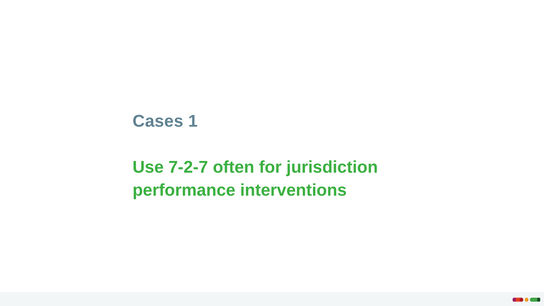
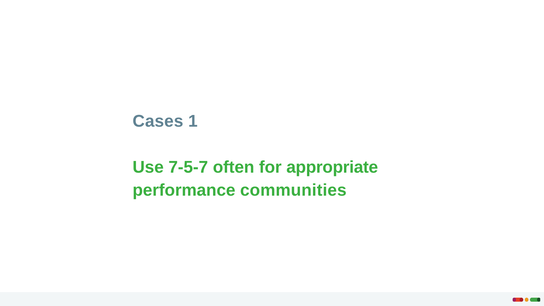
7-2-7: 7-2-7 -> 7-5-7 (188, 167)
jurisdiction: jurisdiction -> appropriate (332, 167)
interventions: interventions -> communities (293, 190)
